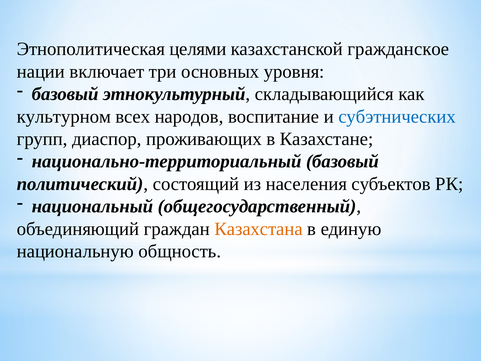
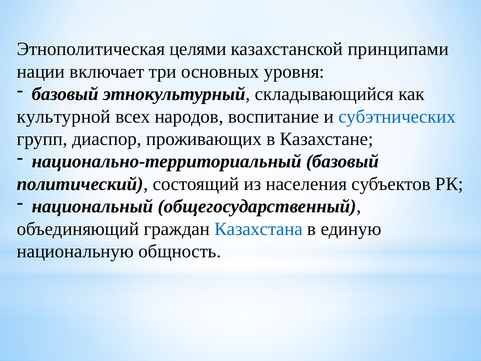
гражданское: гражданское -> принципами (398, 49)
культурном: культурном -> культурной (64, 116)
Казахстана colour: orange -> blue (259, 229)
